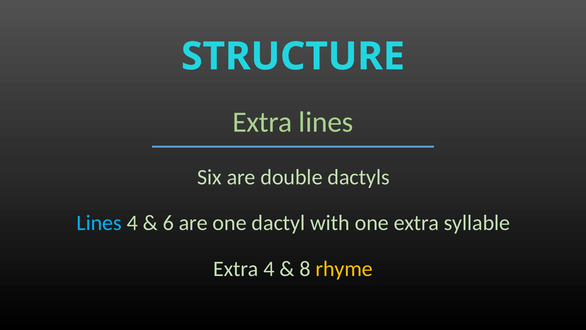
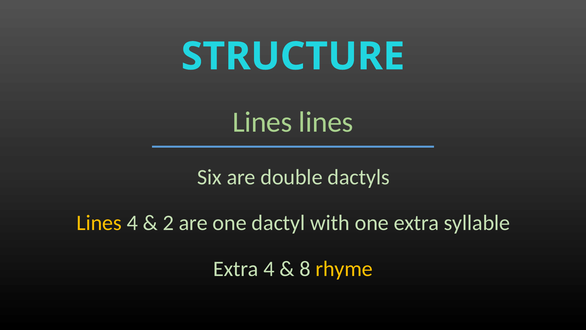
Extra: Extra -> Lines (262, 122)
Lines colour: light blue -> yellow (99, 223)
6: 6 -> 2 (168, 223)
